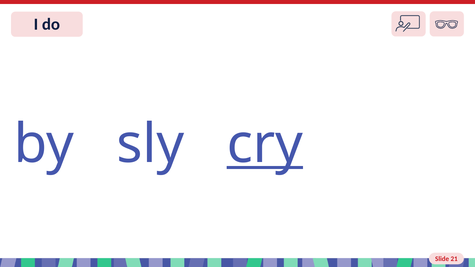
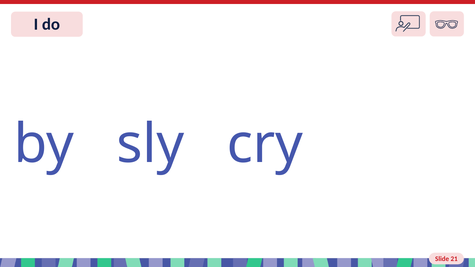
cry underline: present -> none (265, 144)
